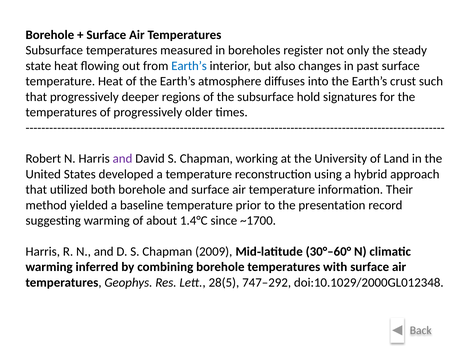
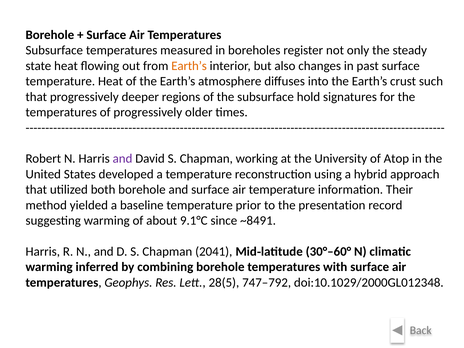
Earth’s colour: blue -> orange (189, 66)
Land: Land -> Atop (396, 159)
1.4°C: 1.4°C -> 9.1°C (194, 221)
~1700: ~1700 -> ~8491 (258, 221)
2009: 2009 -> 2041 (214, 252)
747–292: 747–292 -> 747–792 (267, 282)
